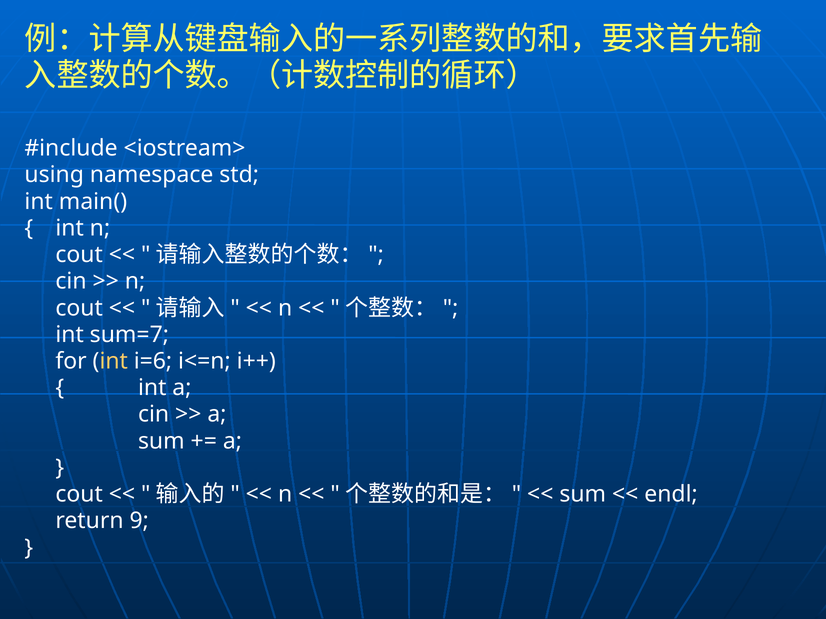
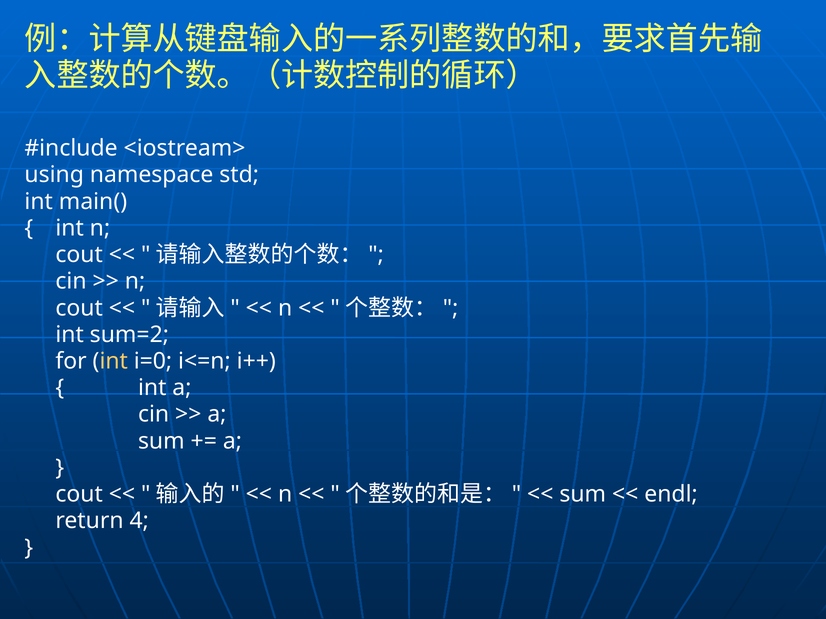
sum=7: sum=7 -> sum=2 (129, 335)
i=6: i=6 -> i=0 (153, 361)
9: 9 -> 4 (139, 521)
